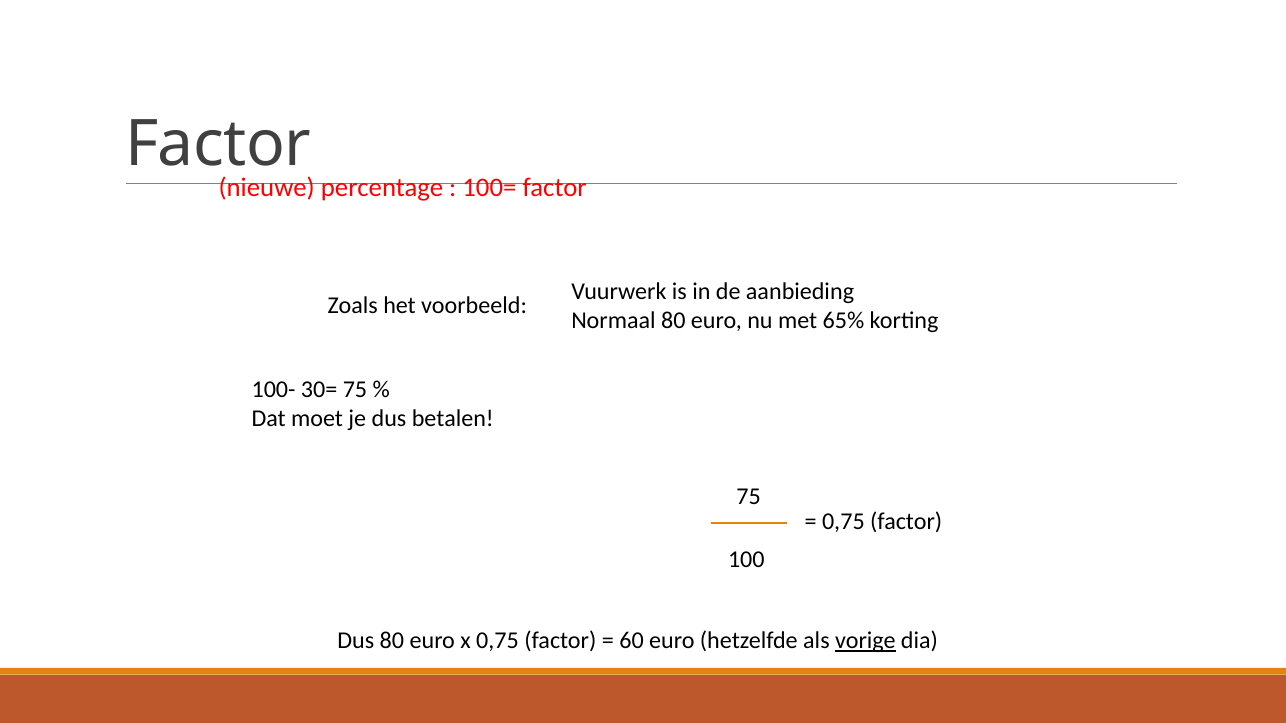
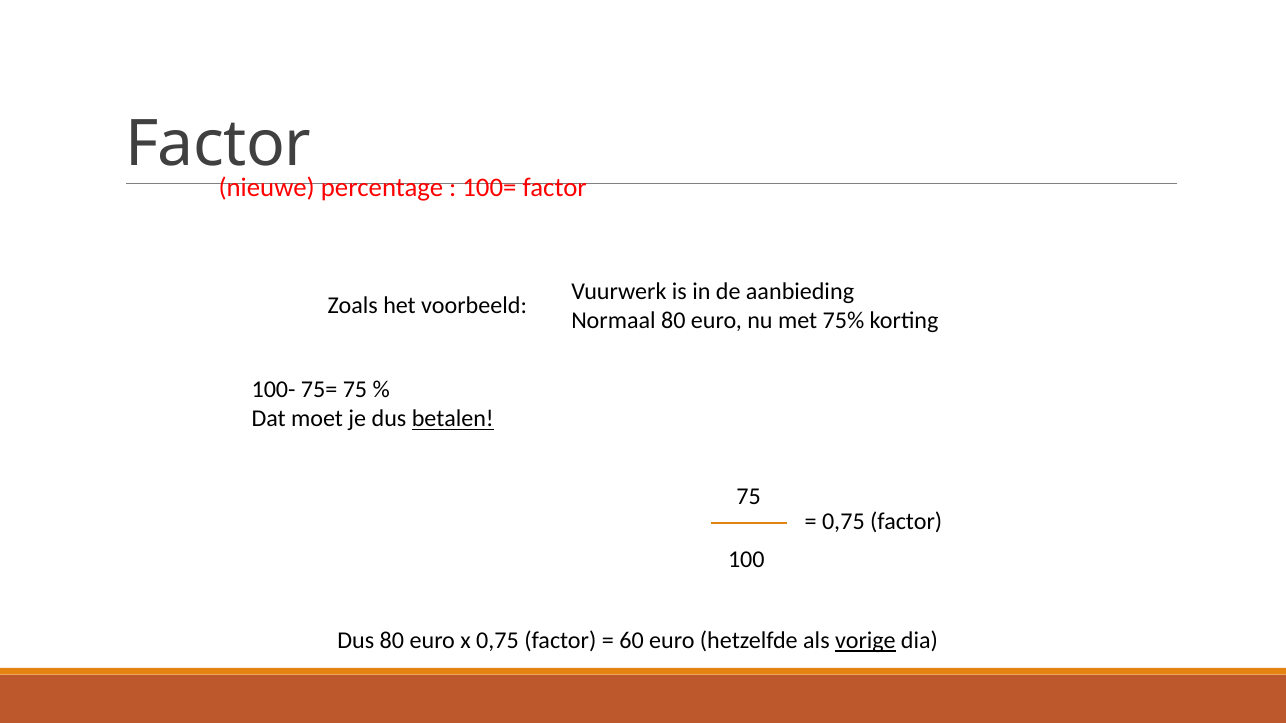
65%: 65% -> 75% (843, 320)
30=: 30= -> 75= (319, 390)
betalen underline: none -> present (453, 419)
